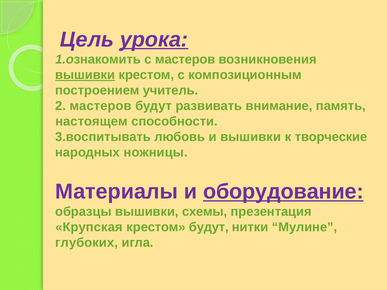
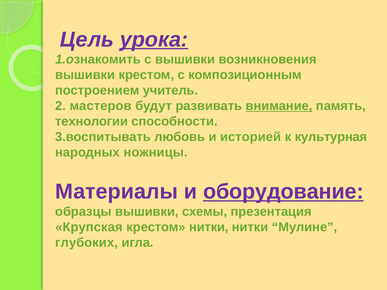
с мастеров: мастеров -> вышивки (185, 60)
вышивки underline: present -> none (85, 75)
внимание underline: none -> present (279, 106)
настоящем: настоящем -> технологии (92, 121)
и вышивки: вышивки -> историей (251, 137)
творческие: творческие -> культурная (331, 137)
крестом будут: будут -> нитки (209, 227)
